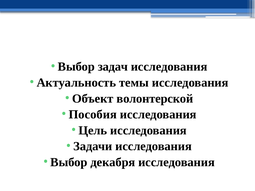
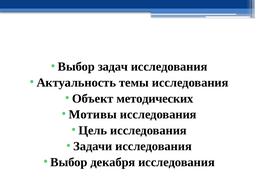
волонтерской: волонтерской -> методических (155, 99)
Пособия: Пособия -> Мотивы (93, 115)
